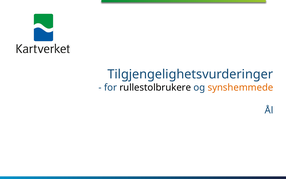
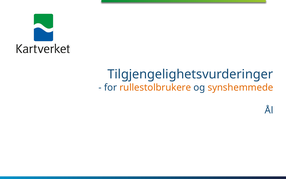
rullestolbrukere colour: black -> orange (155, 87)
